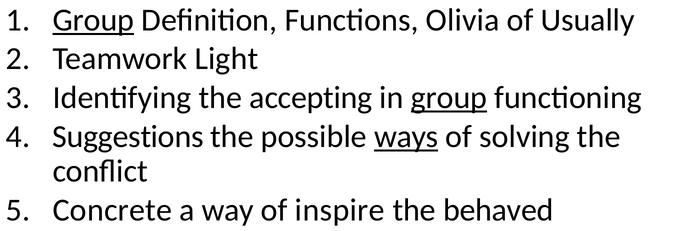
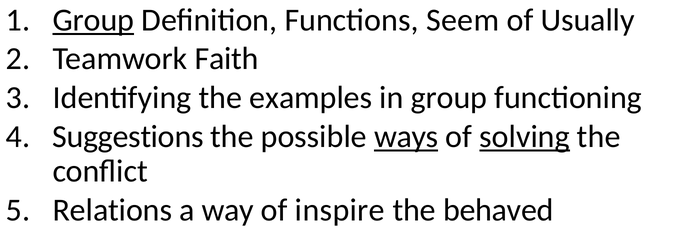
Olivia: Olivia -> Seem (463, 20)
Light: Light -> Faith (227, 59)
accepting: accepting -> examples (311, 98)
group underline: present -> none (449, 98)
solving underline: none -> present (525, 137)
Concrete: Concrete -> Relations (112, 210)
